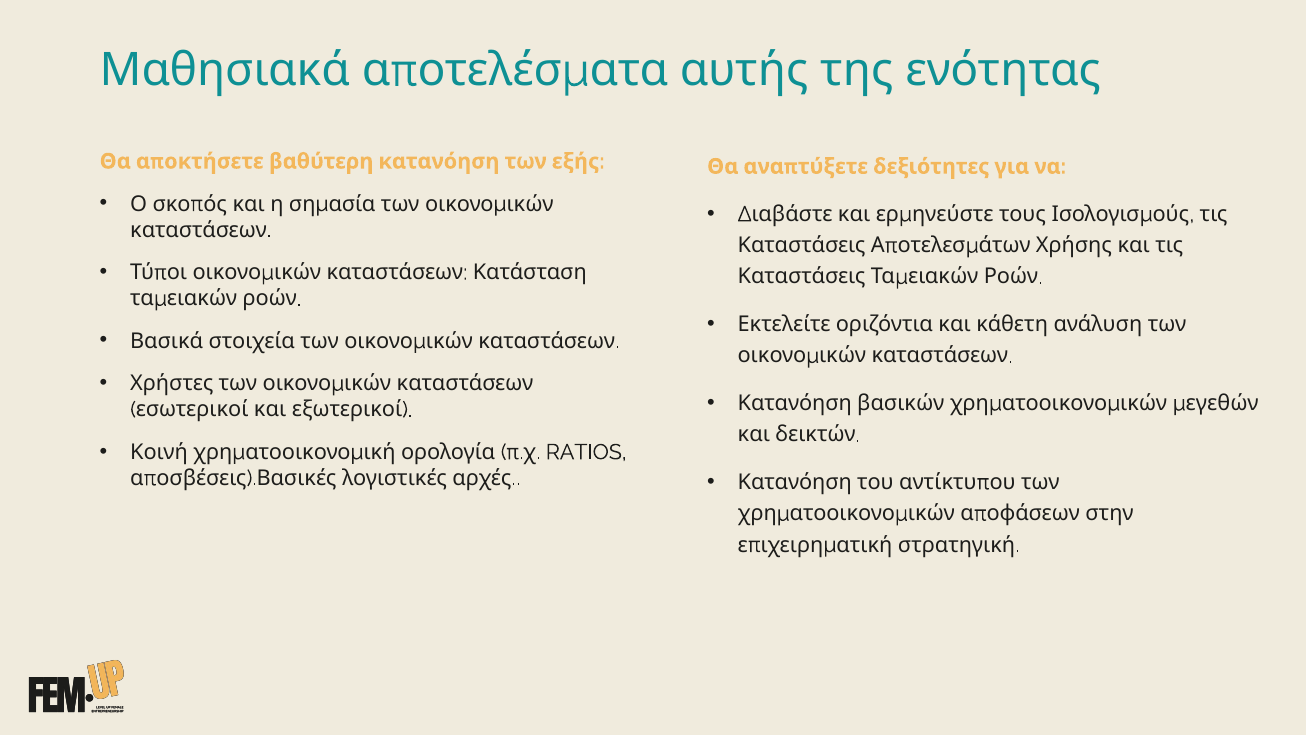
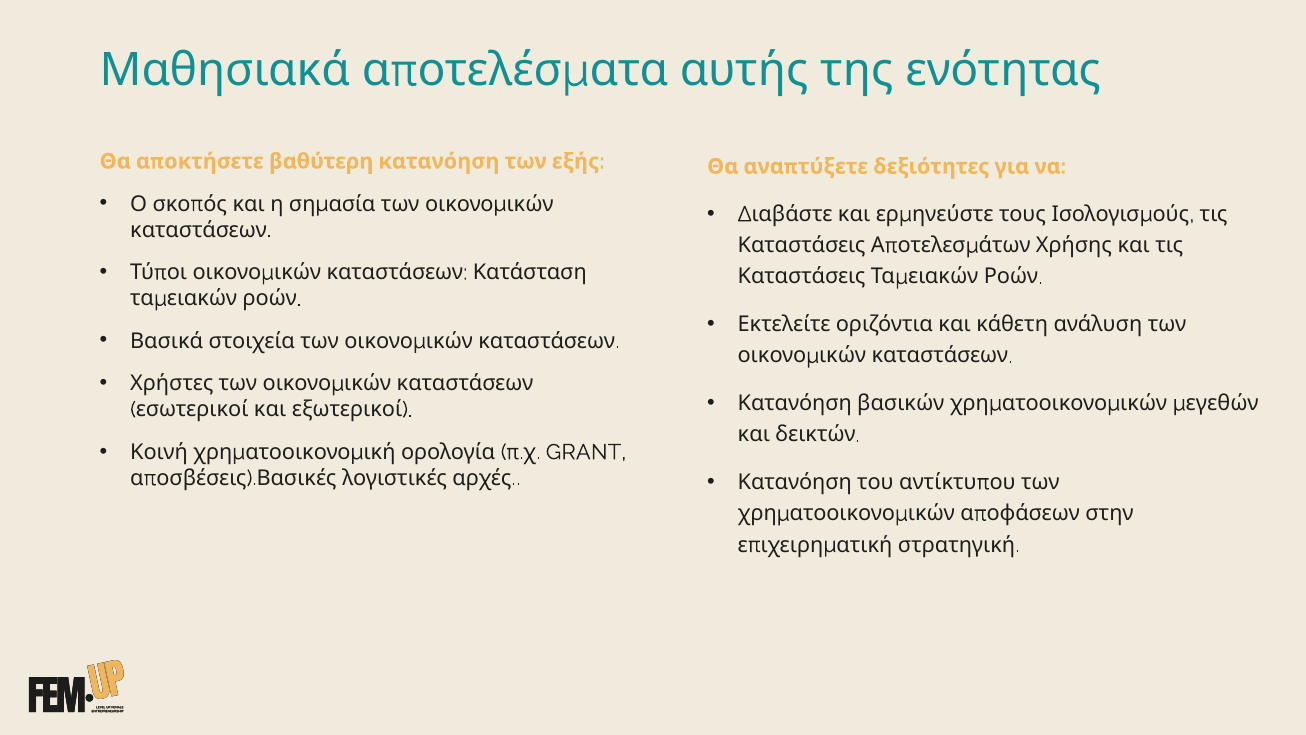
RATIOS: RATIOS -> GRANT (586, 452)
